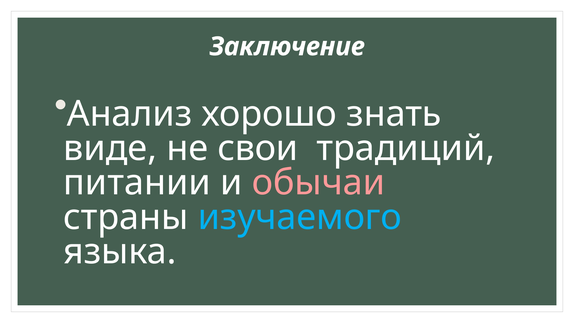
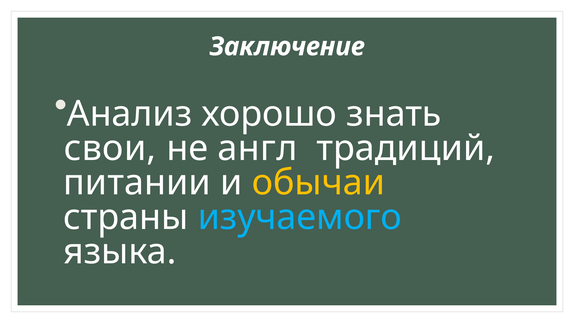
виде: виде -> свои (110, 148)
свои: свои -> англ (258, 148)
обычаи colour: pink -> yellow (319, 183)
